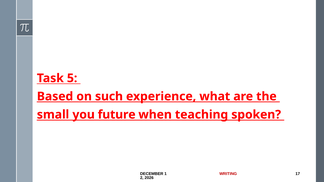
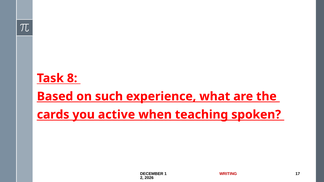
5: 5 -> 8 (72, 78)
small: small -> cards (53, 115)
future: future -> active (117, 115)
